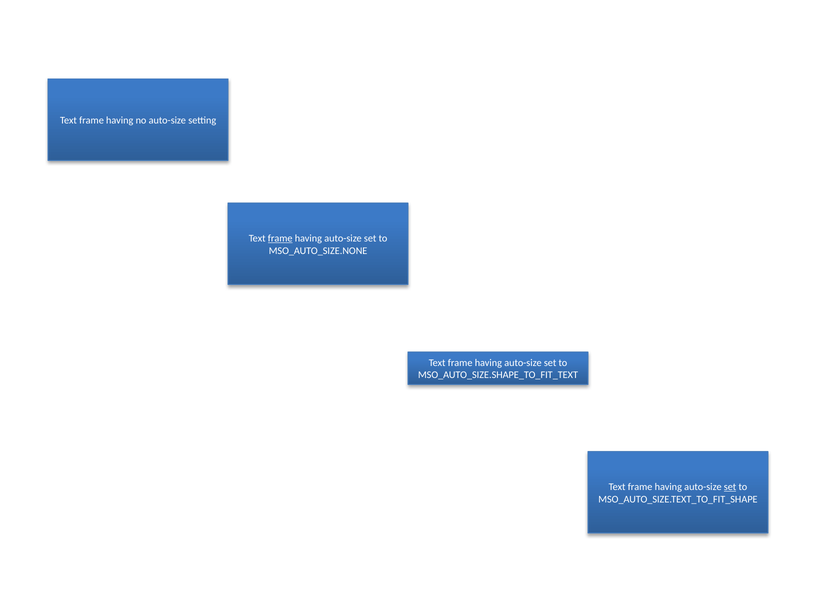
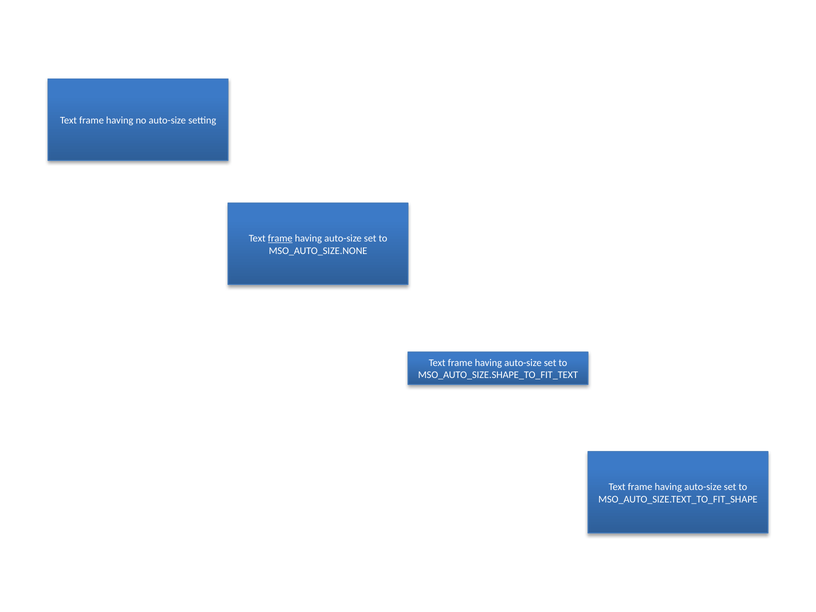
set underline: present -> none (730, 487)
